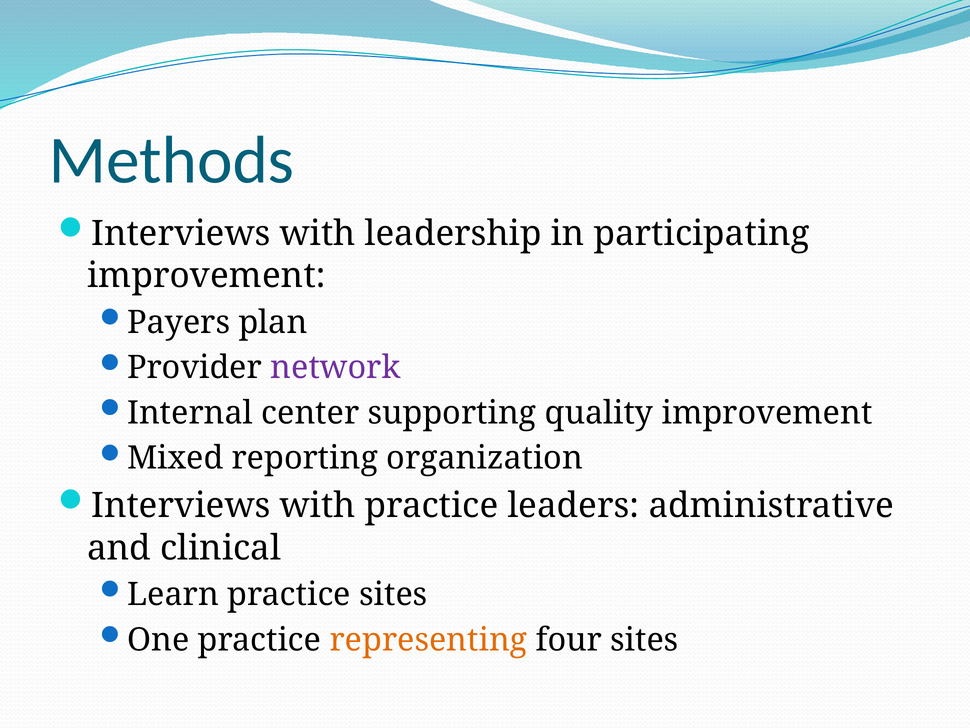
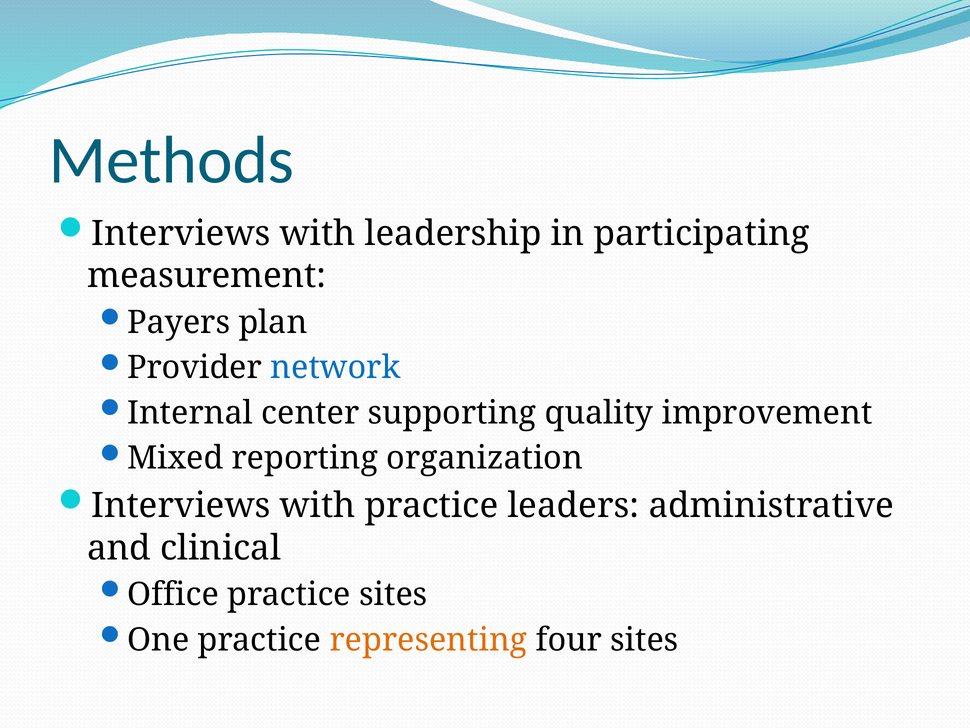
improvement: improvement -> measurement (207, 276)
network colour: purple -> blue (335, 367)
Learn: Learn -> Office (173, 594)
